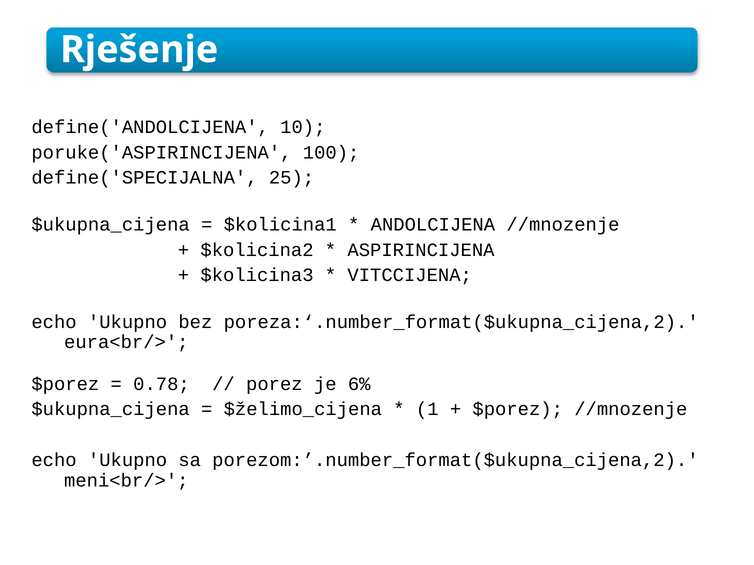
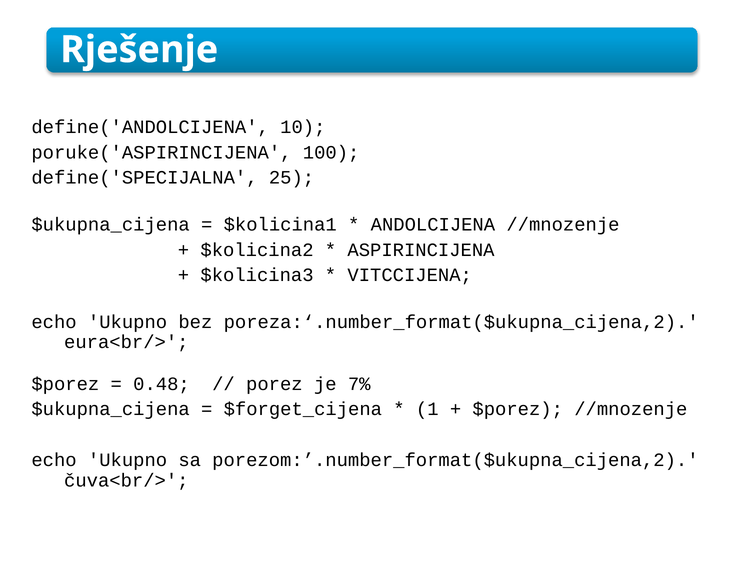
0.78: 0.78 -> 0.48 (161, 384)
6%: 6% -> 7% (359, 384)
$želimo_cijena: $želimo_cijena -> $forget_cijena (303, 410)
meni<br/>: meni<br/> -> čuva<br/> (126, 481)
